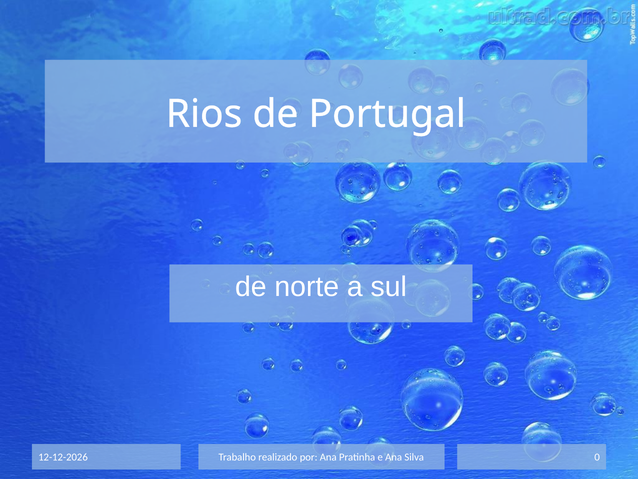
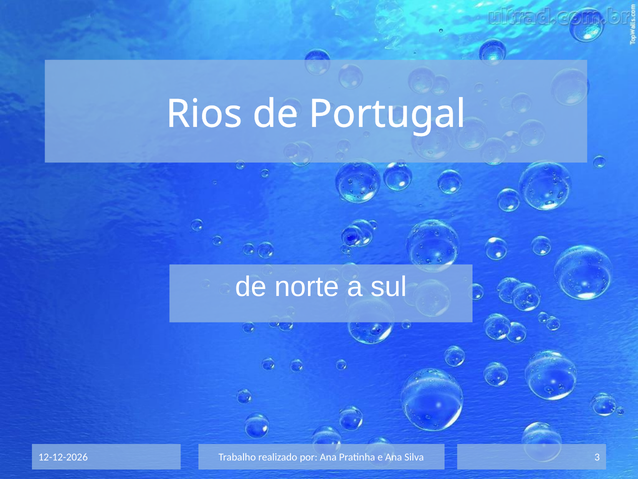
0: 0 -> 3 (597, 457)
